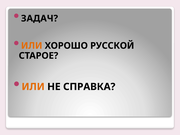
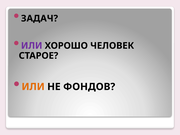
ИЛИ colour: orange -> purple (32, 46)
РУССКОЙ: РУССКОЙ -> ЧЕЛОВЕК (112, 46)
СПРАВКА: СПРАВКА -> ФОНДОВ (89, 87)
